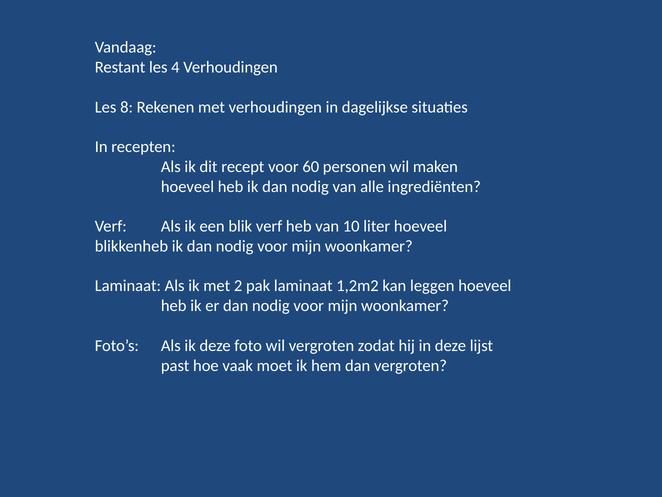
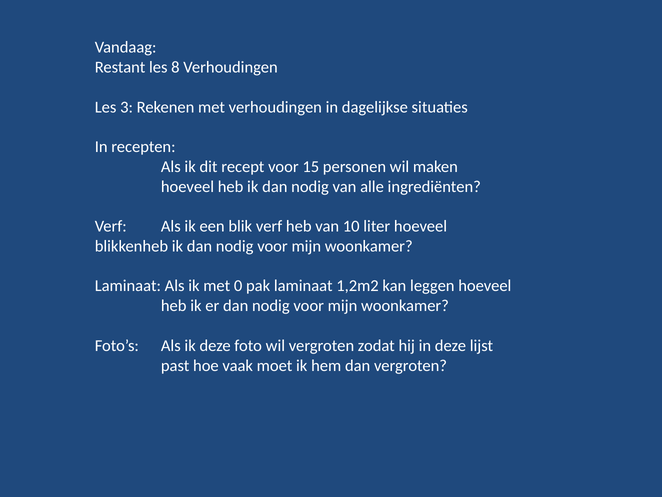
4: 4 -> 8 (175, 67)
8: 8 -> 3 (127, 107)
60: 60 -> 15 (311, 167)
2: 2 -> 0 (238, 286)
